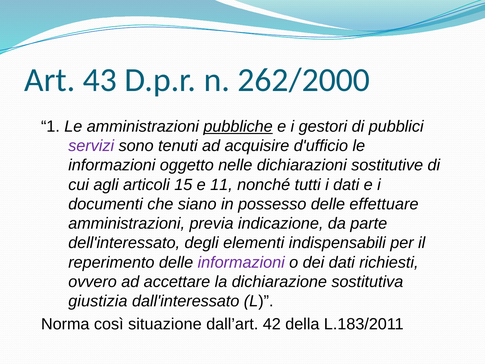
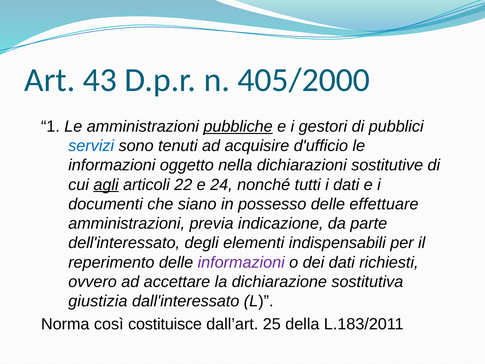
262/2000: 262/2000 -> 405/2000 (304, 80)
servizi colour: purple -> blue (91, 146)
nelle: nelle -> nella (235, 165)
agli underline: none -> present (106, 185)
15: 15 -> 22 (183, 185)
11: 11 -> 24 (221, 185)
situazione: situazione -> costituisce (165, 324)
42: 42 -> 25 (272, 324)
